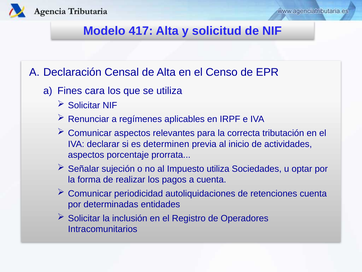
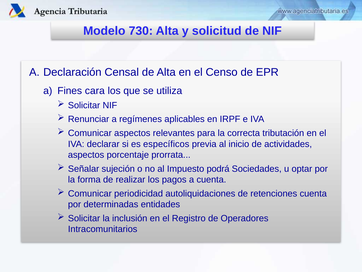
417: 417 -> 730 (141, 31)
determinen: determinen -> específicos (166, 144)
Impuesto utiliza: utiliza -> podrá (218, 168)
